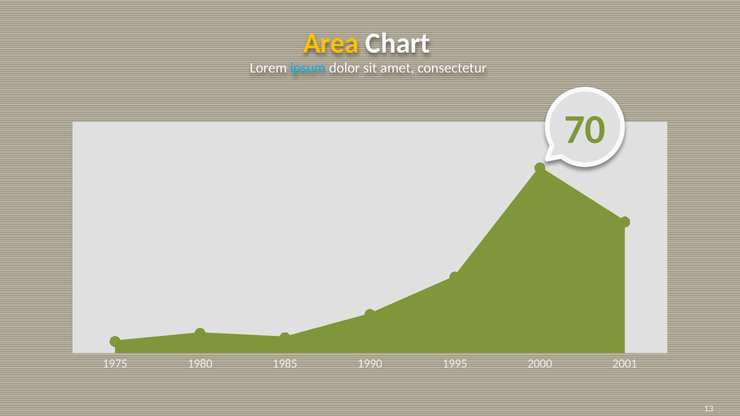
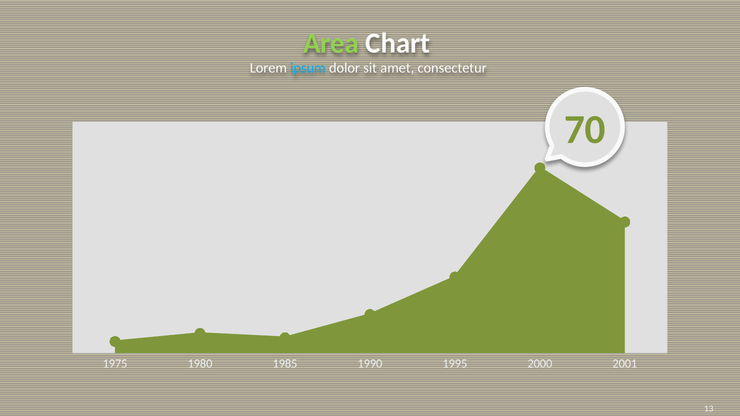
Area colour: yellow -> light green (331, 43)
